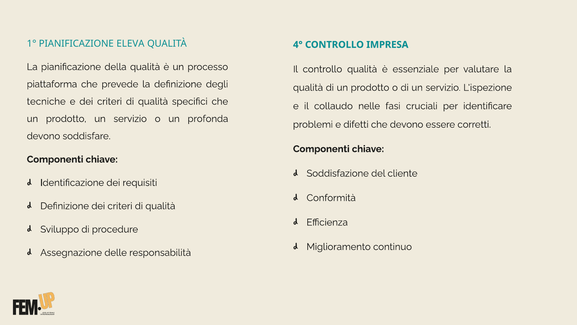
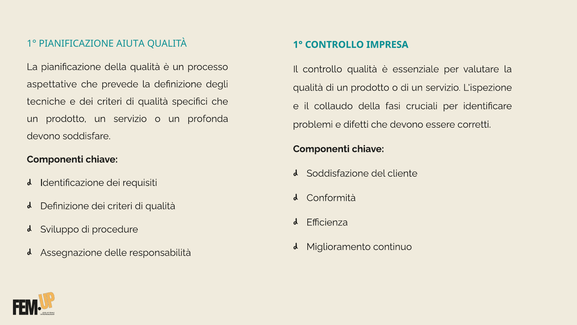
ELEVA: ELEVA -> AIUTA (130, 43)
4°: 4° -> 1° (298, 45)
piattaforma: piattaforma -> aspettative (52, 84)
collaudo nelle: nelle -> della (369, 106)
